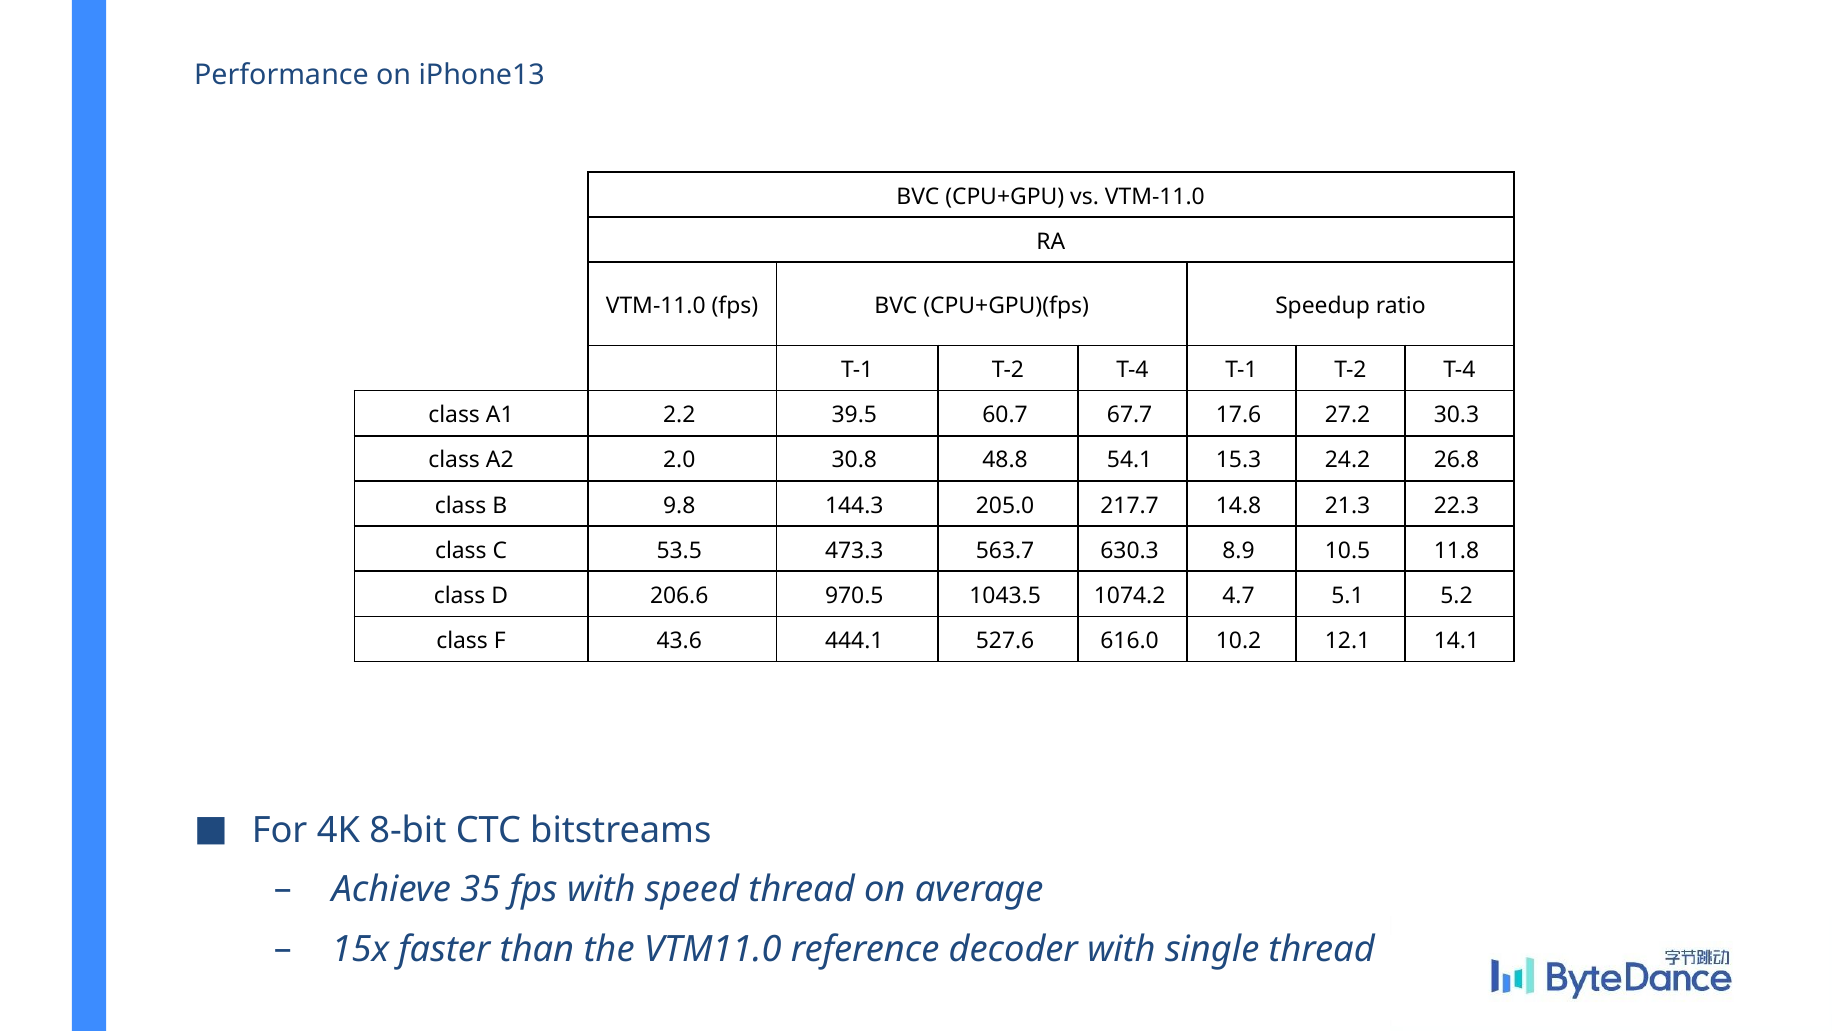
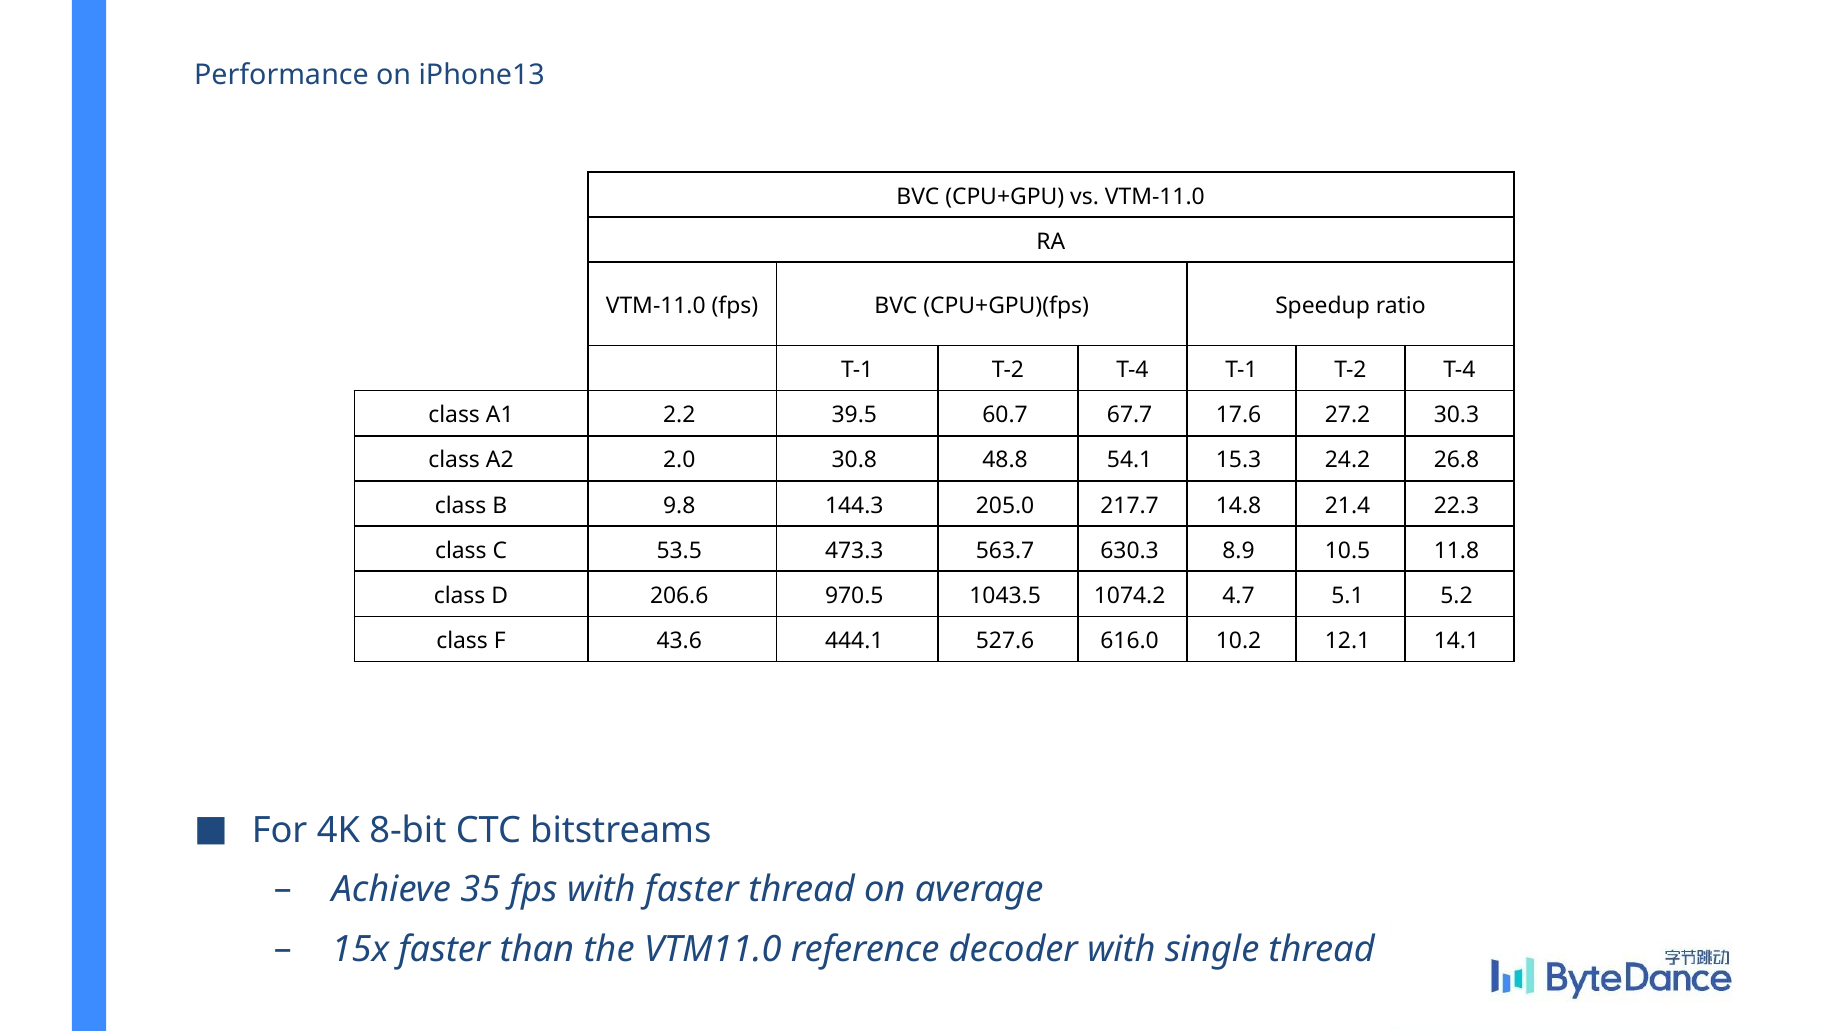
21.3: 21.3 -> 21.4 (1348, 506)
with speed: speed -> faster (692, 890)
